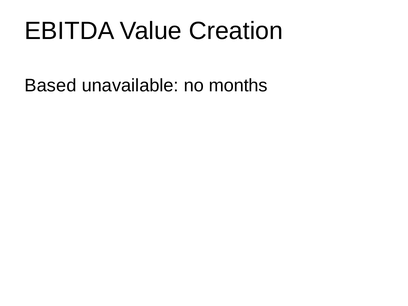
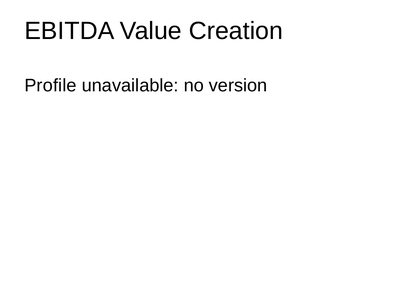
Based: Based -> Profile (51, 86)
months: months -> version (238, 86)
